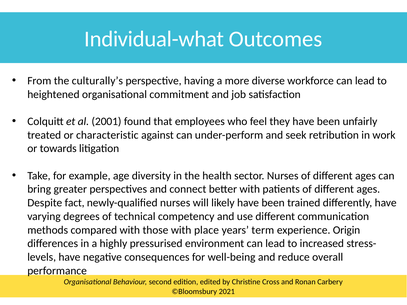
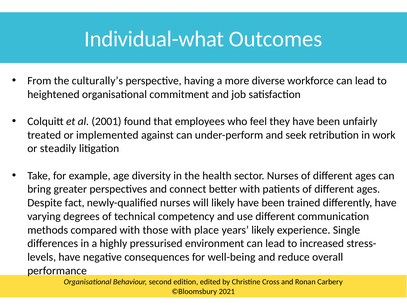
characteristic: characteristic -> implemented (107, 135)
towards: towards -> steadily (58, 149)
years term: term -> likely (263, 230)
Origin: Origin -> Single (346, 230)
